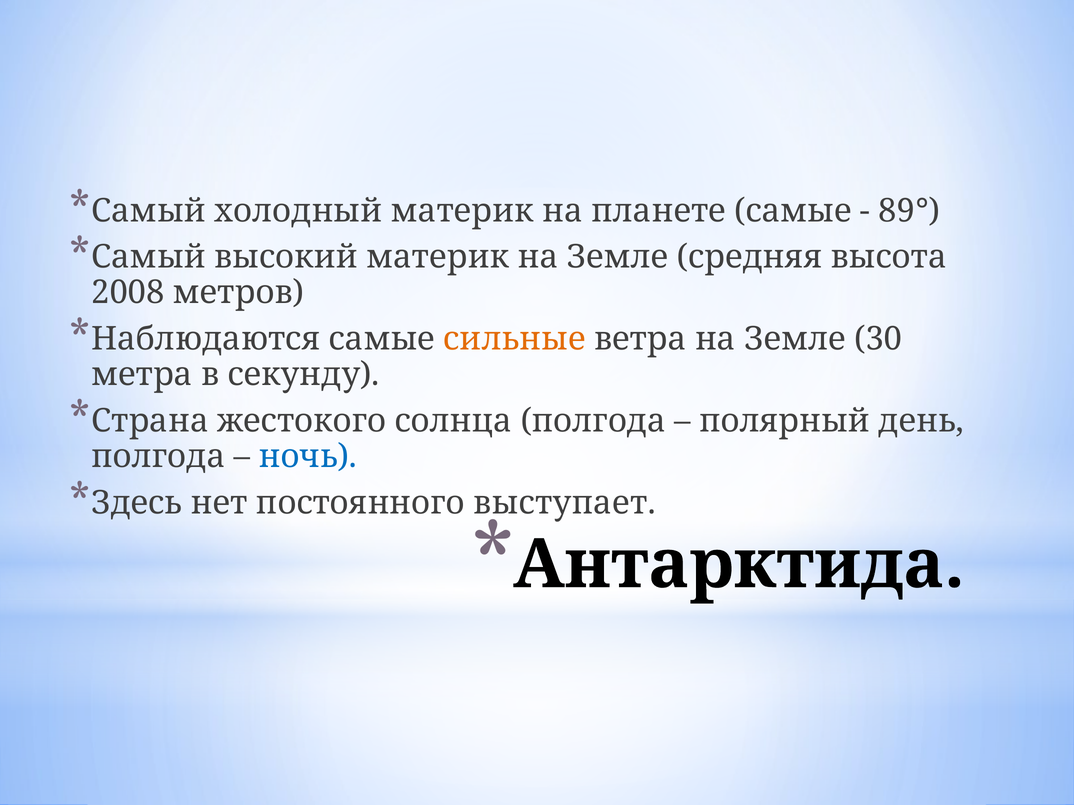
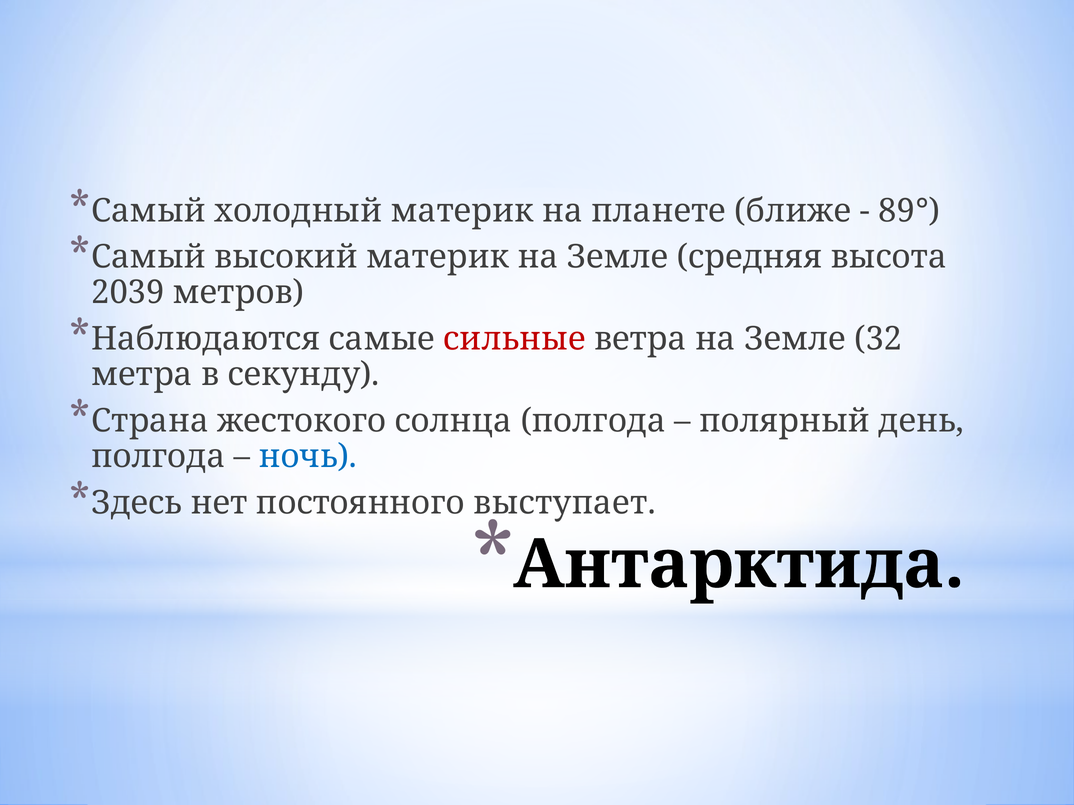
планете самые: самые -> ближе (793, 211)
2008: 2008 -> 2039 (128, 293)
сильные colour: orange -> red (515, 339)
30: 30 -> 32 (878, 339)
